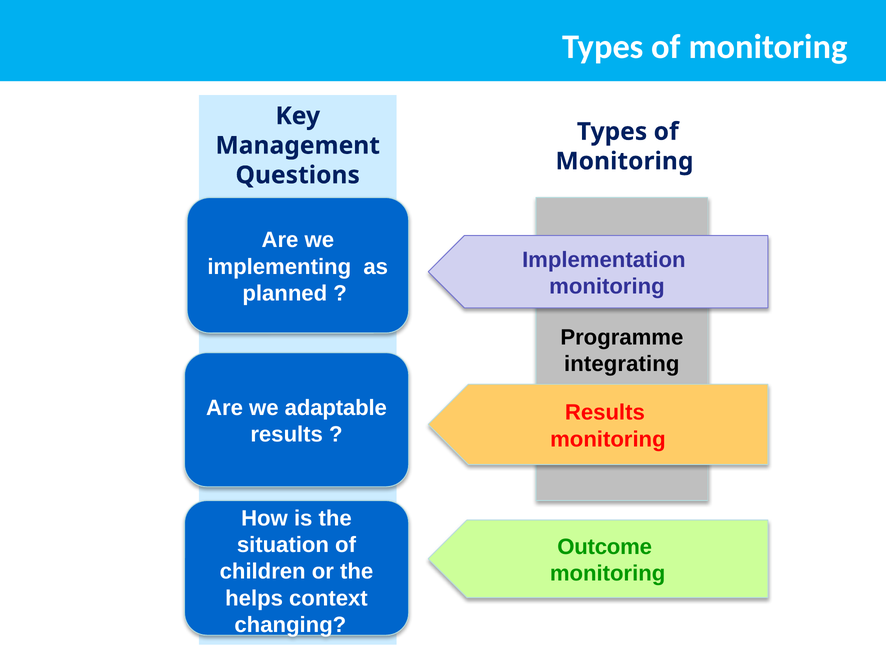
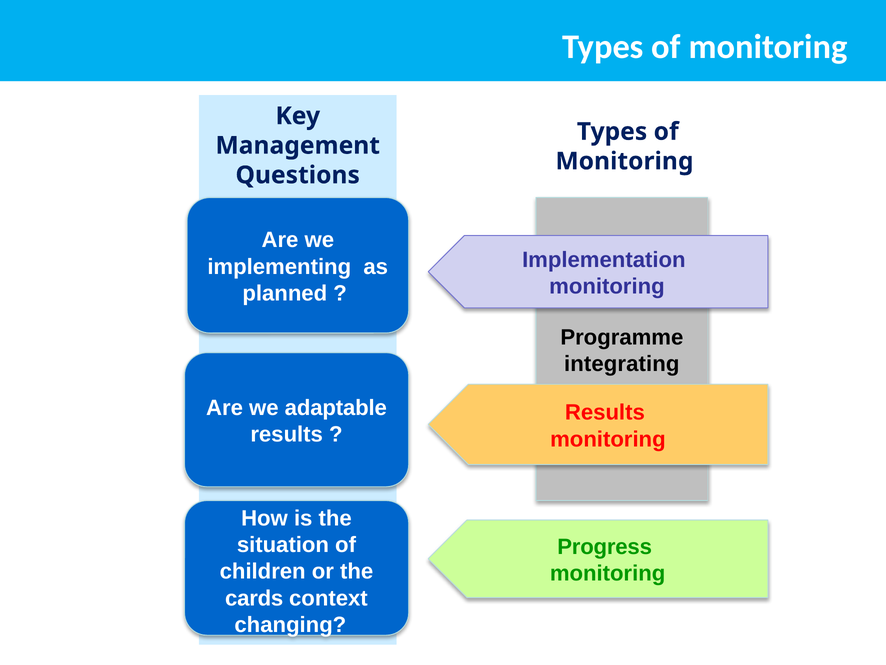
Outcome: Outcome -> Progress (605, 547)
helps: helps -> cards (254, 598)
